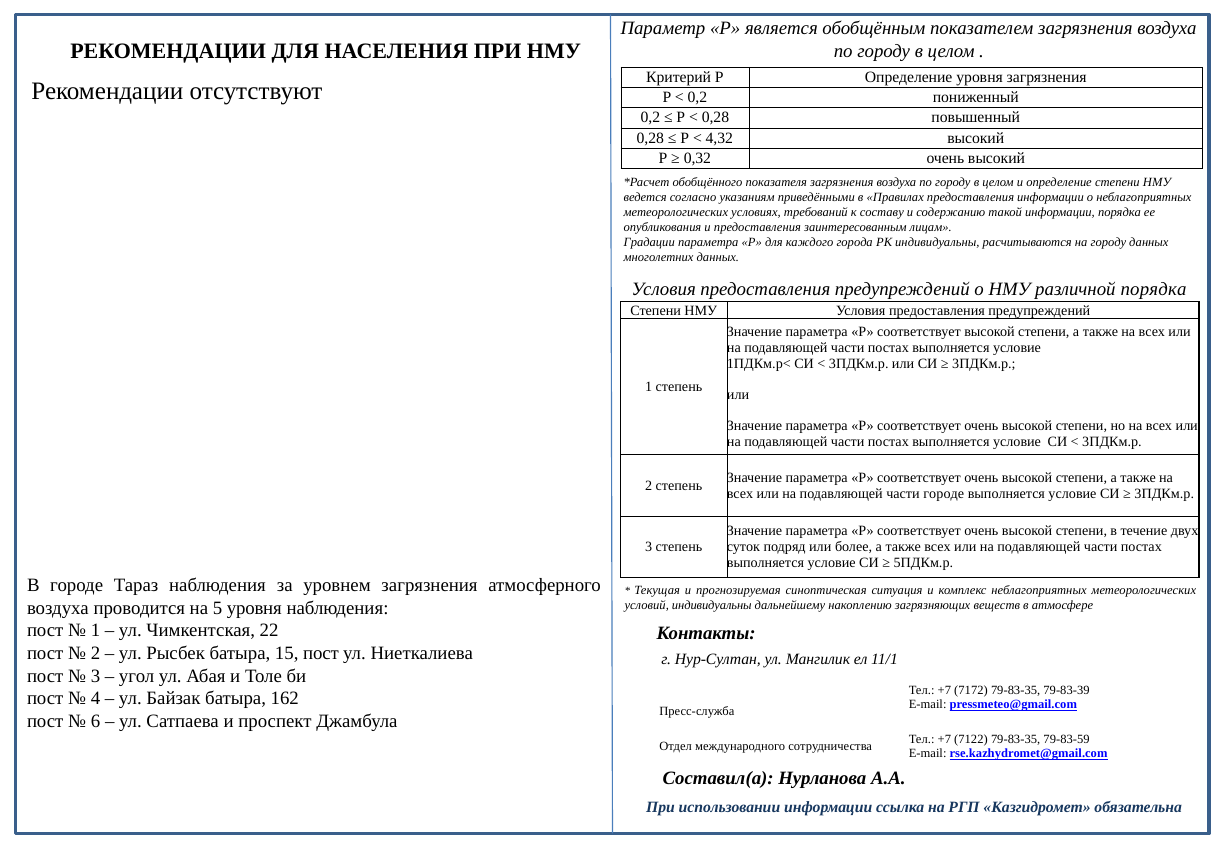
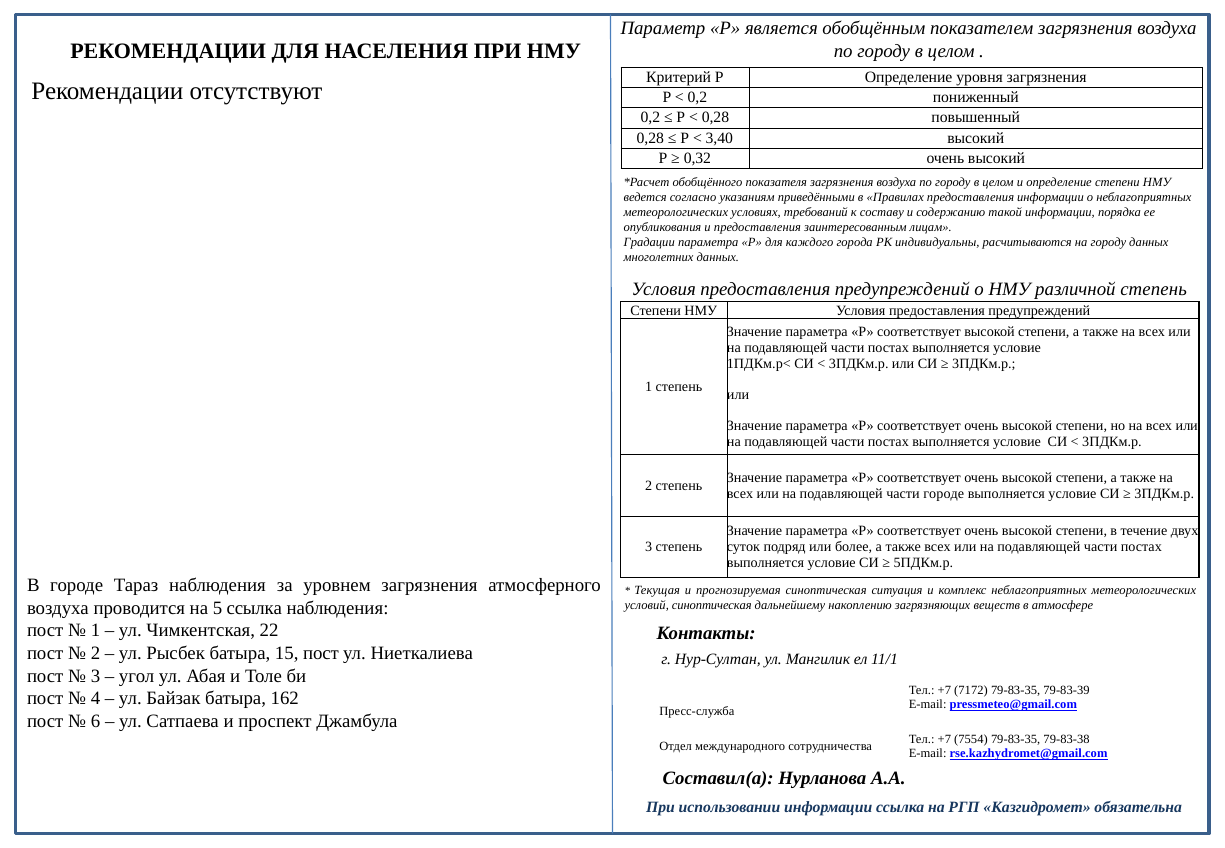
4,32: 4,32 -> 3,40 (719, 138)
различной порядка: порядка -> степень (1154, 289)
5 уровня: уровня -> ссылка (254, 608)
условий индивидуальны: индивидуальны -> синоптическая (712, 605)
7122: 7122 -> 7554 (971, 740)
79-83-59: 79-83-59 -> 79-83-38 (1067, 740)
